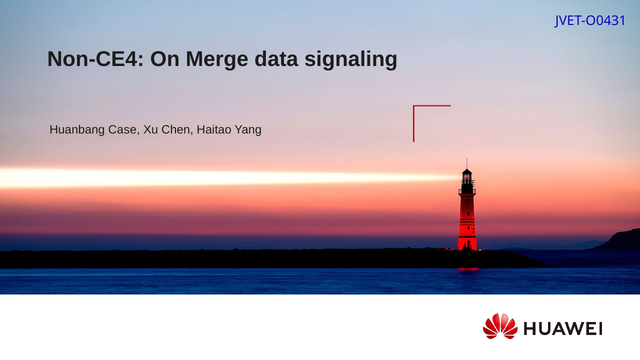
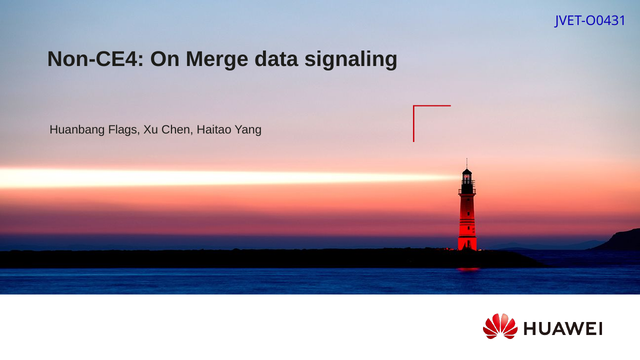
Case: Case -> Flags (124, 130)
